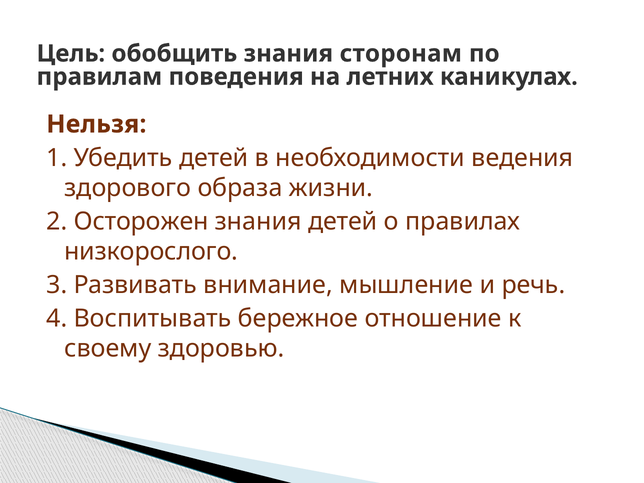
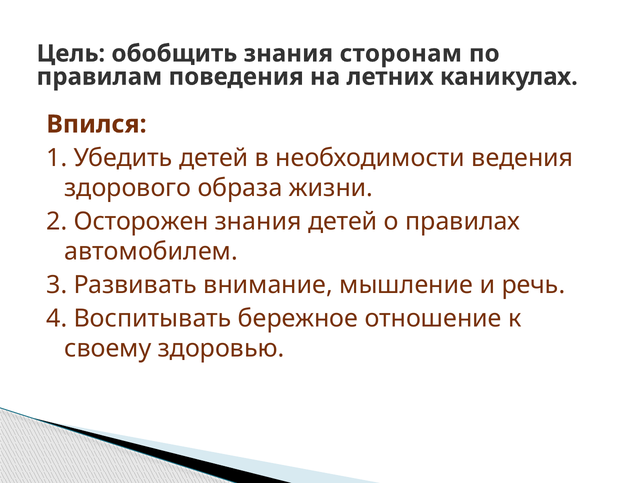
Нельзя: Нельзя -> Впился (96, 124)
низкорослого: низкорослого -> автомобилем (151, 251)
